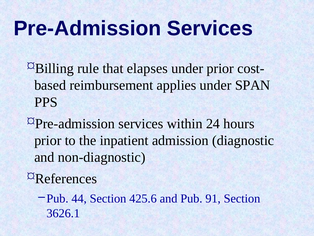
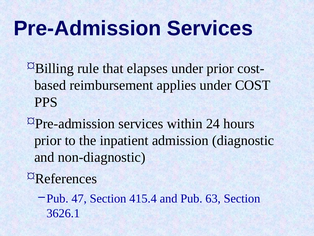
SPAN: SPAN -> COST (253, 85)
44: 44 -> 47 (79, 198)
425.6: 425.6 -> 415.4 (143, 198)
91: 91 -> 63 (213, 198)
